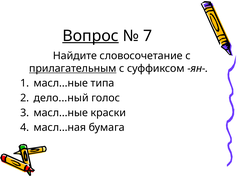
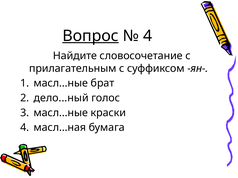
7: 7 -> 4 (148, 36)
прилагательным underline: present -> none (73, 69)
типа: типа -> брат (102, 83)
